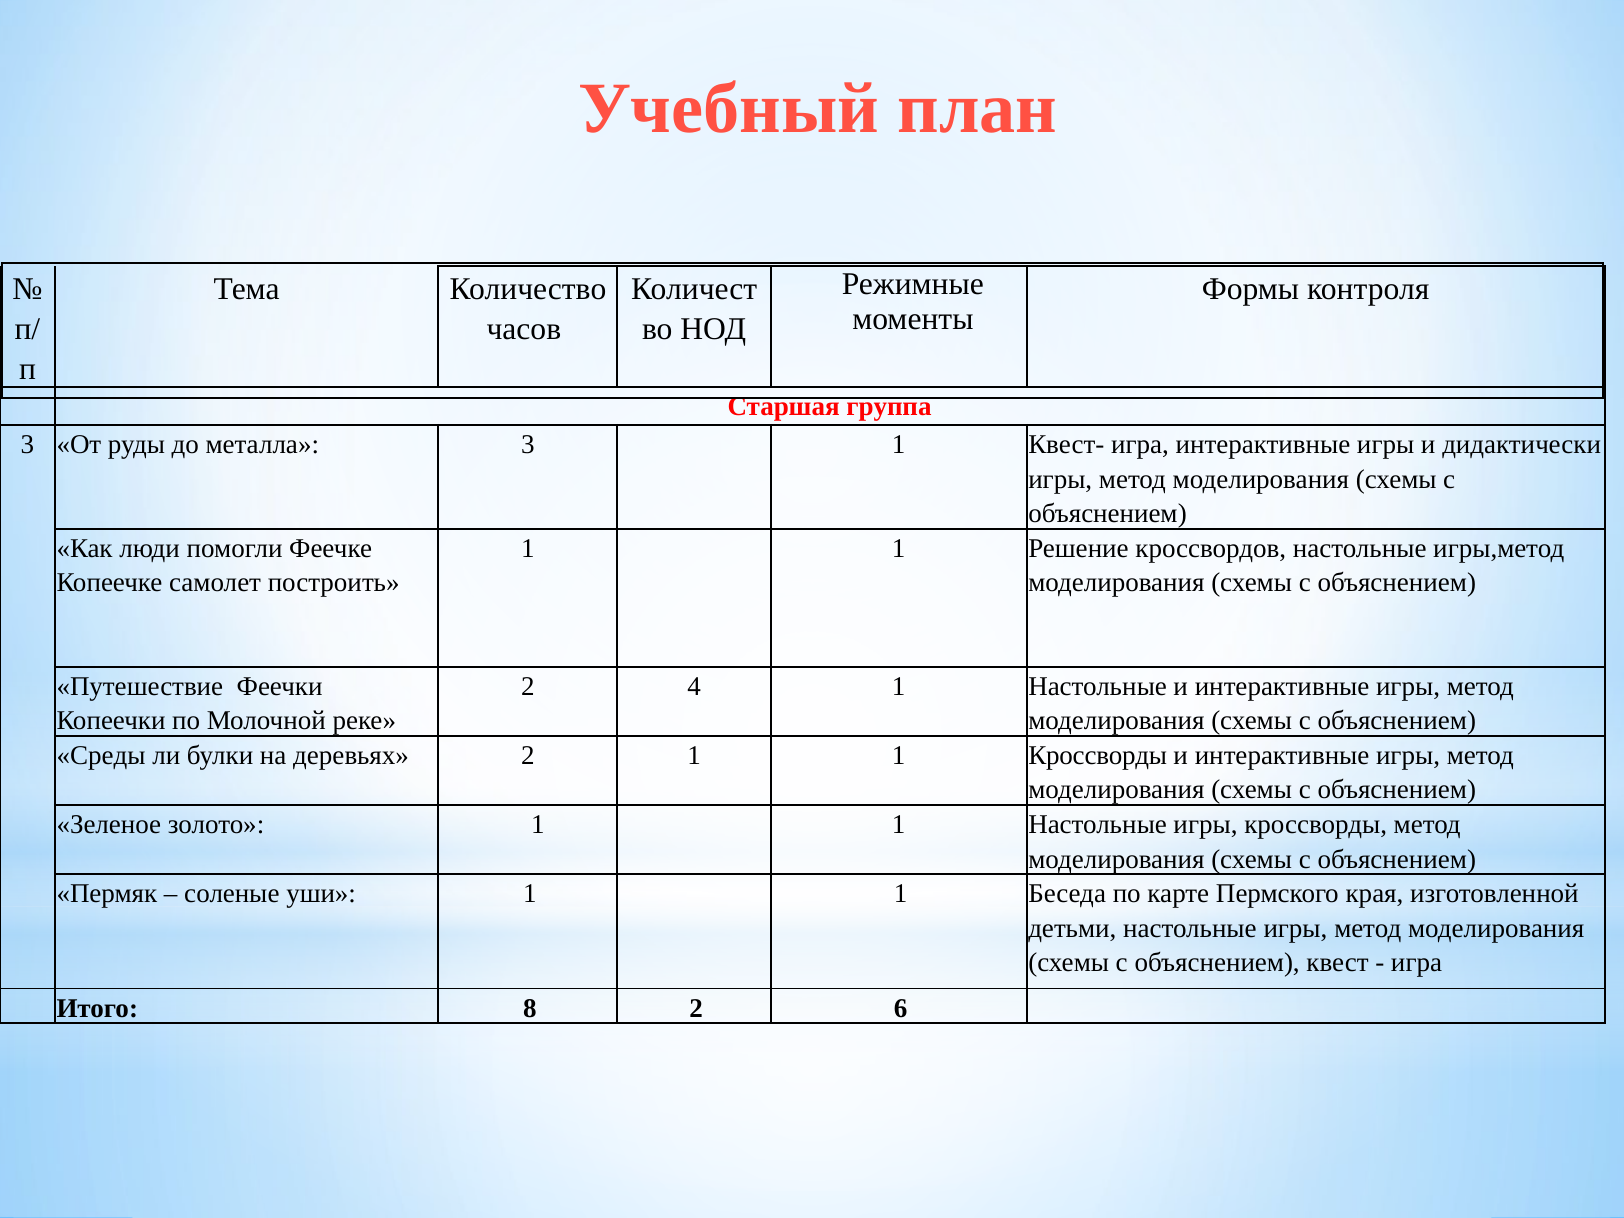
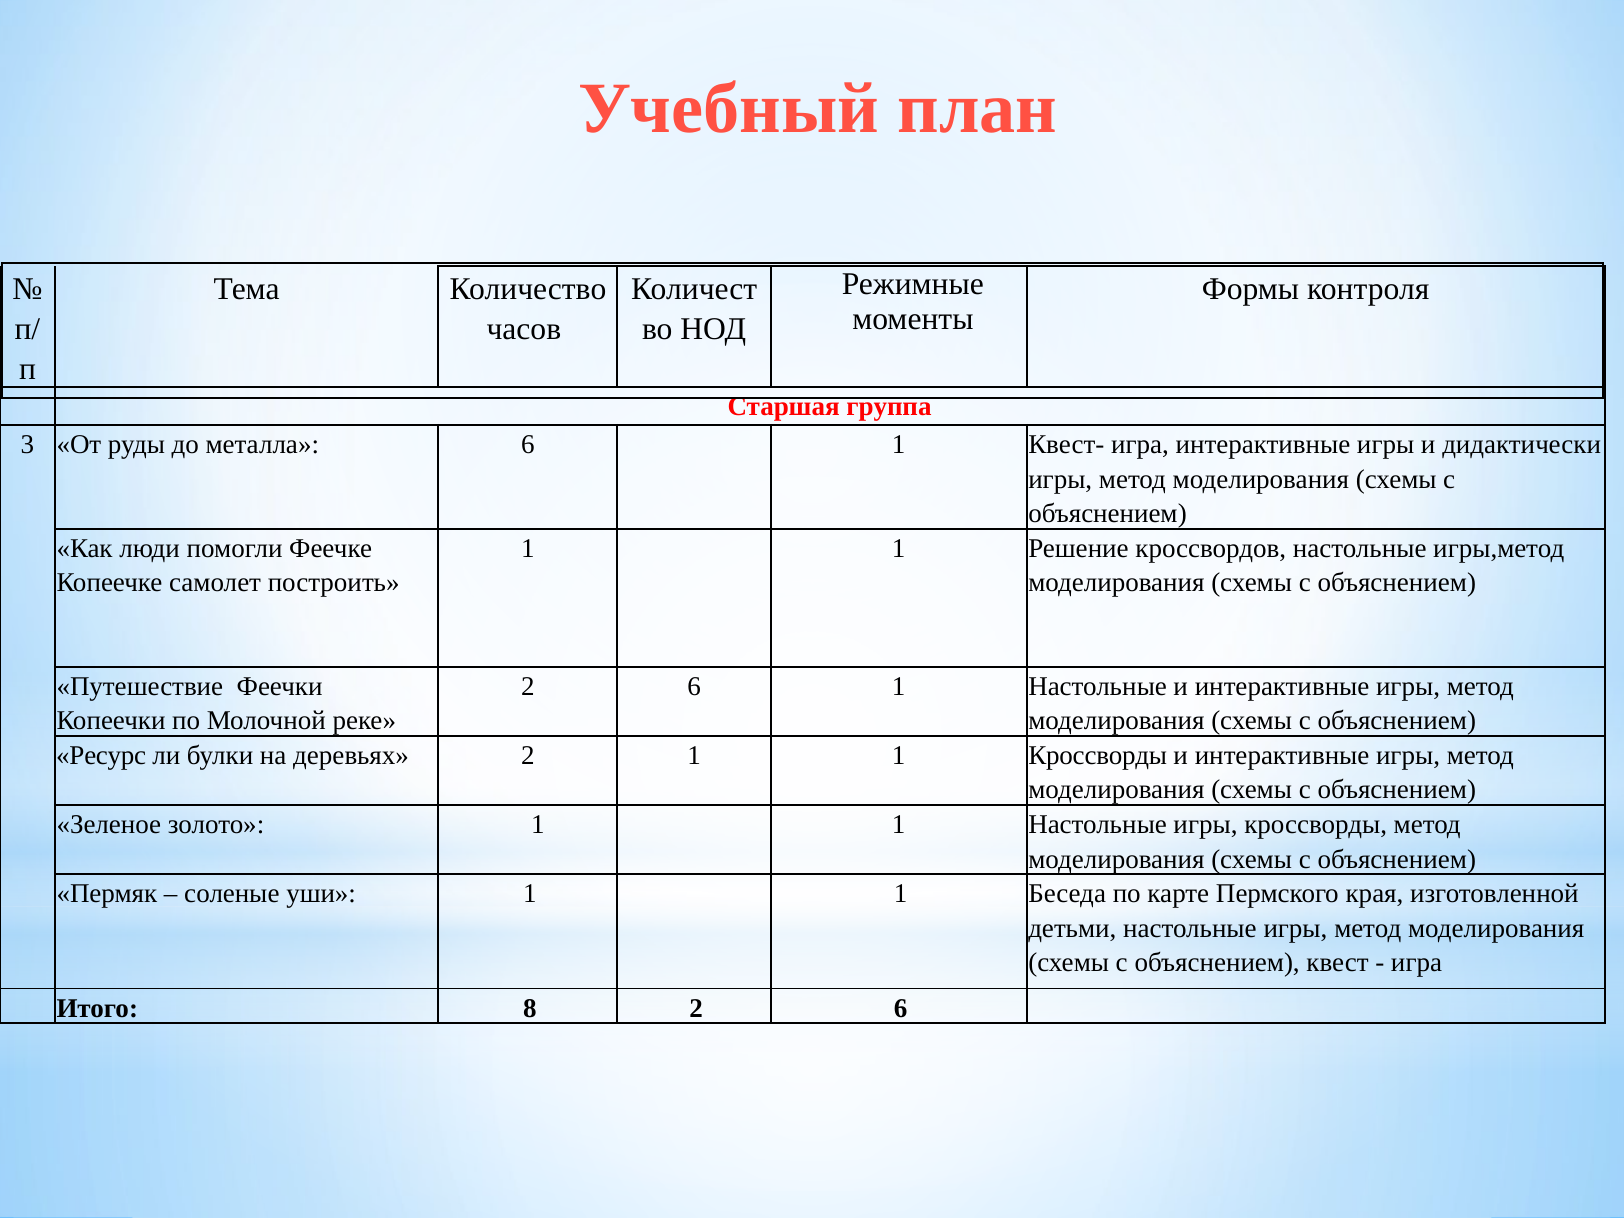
металла 3: 3 -> 6 (528, 445)
4: 4 -> 6 (694, 686)
Среды: Среды -> Ресурс (101, 756)
